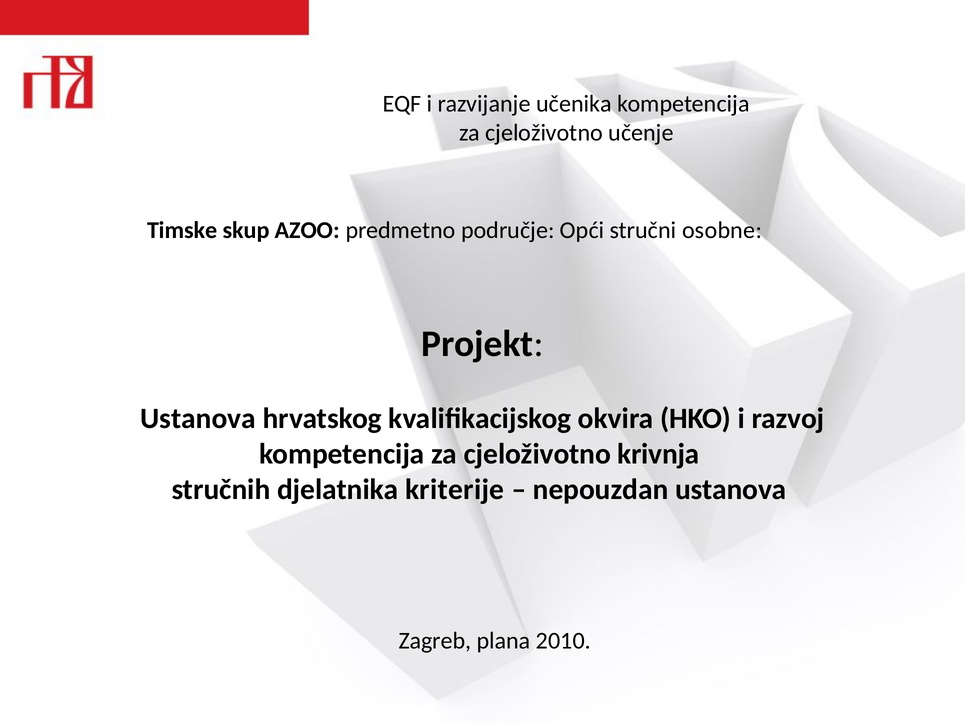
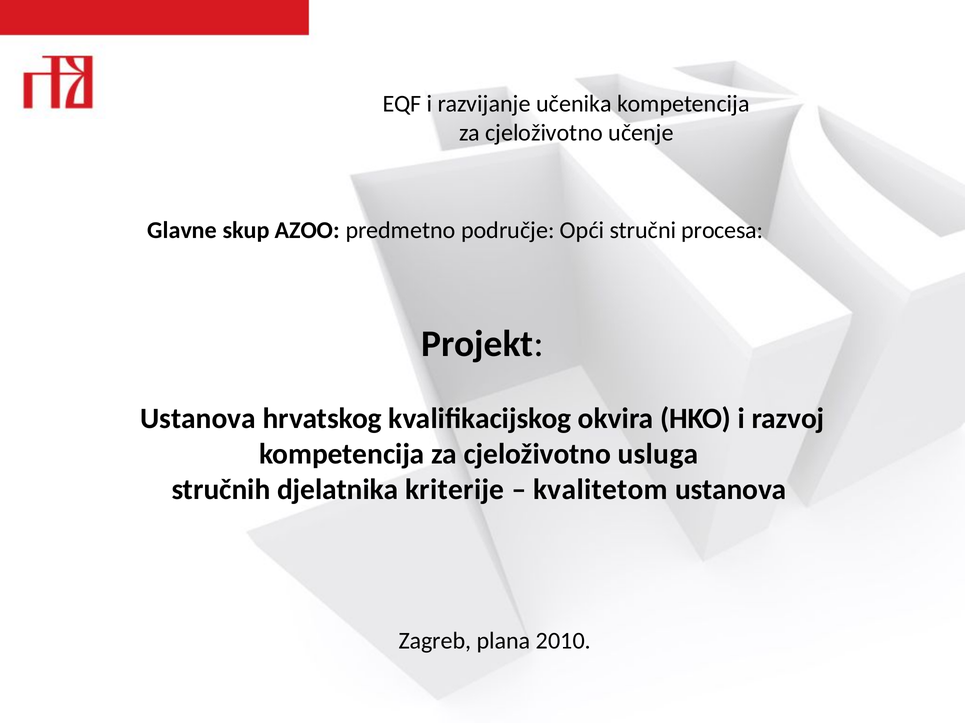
Timske: Timske -> Glavne (182, 231)
osobne: osobne -> procesa (722, 231)
krivnja: krivnja -> usluga (658, 454)
nepouzdan: nepouzdan -> kvalitetom (600, 490)
